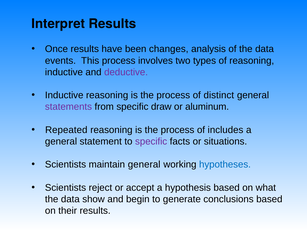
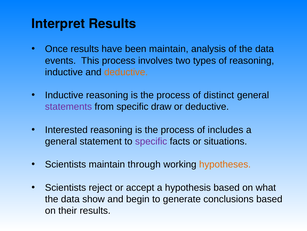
been changes: changes -> maintain (169, 49)
deductive colour: purple -> orange (126, 72)
or aluminum: aluminum -> deductive (207, 106)
Repeated: Repeated -> Interested (66, 129)
maintain general: general -> through (144, 164)
hypotheses colour: blue -> orange (225, 164)
